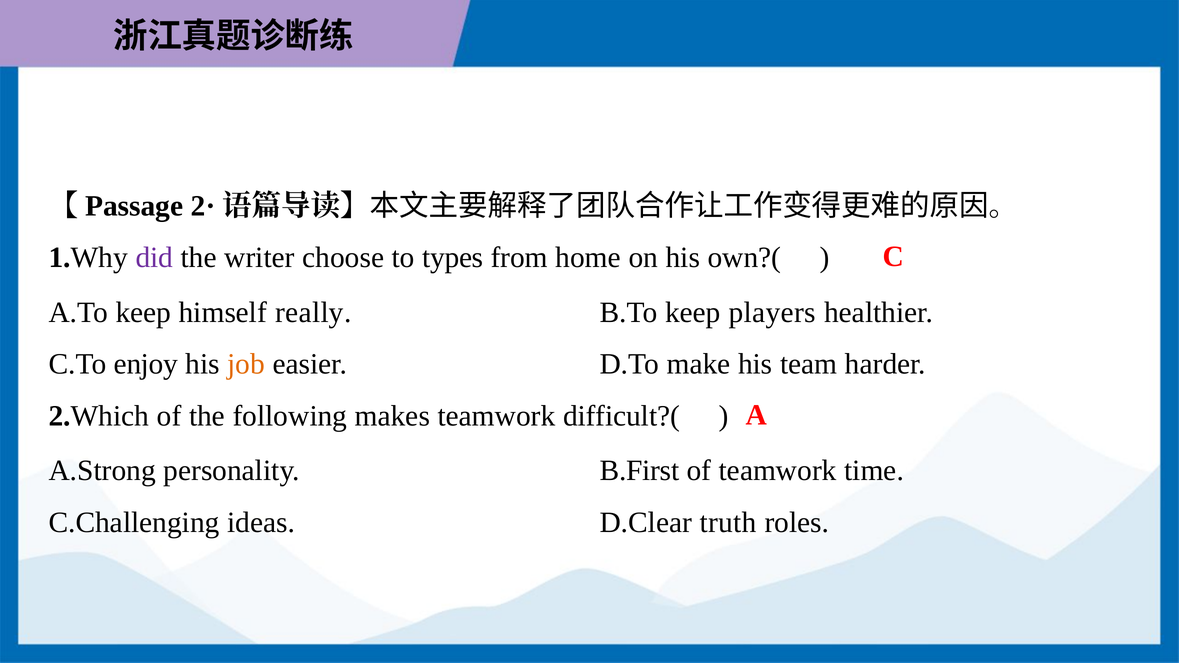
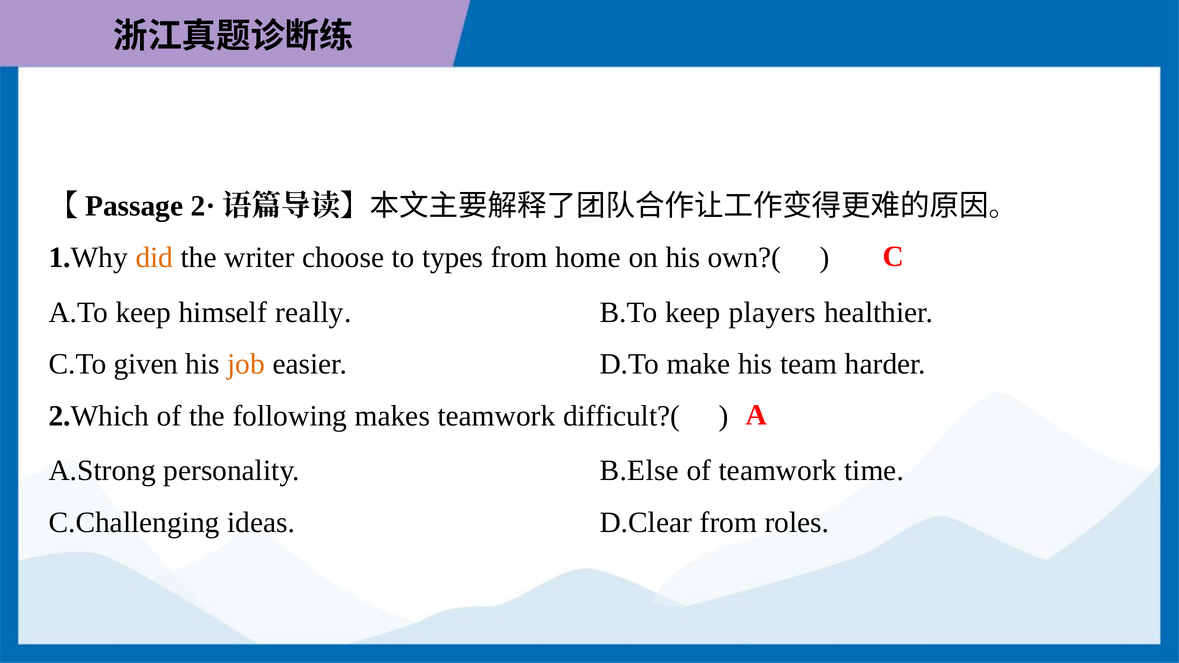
did colour: purple -> orange (154, 258)
enjoy: enjoy -> given (146, 364)
B.First: B.First -> B.Else (639, 471)
D.Clear truth: truth -> from (728, 522)
